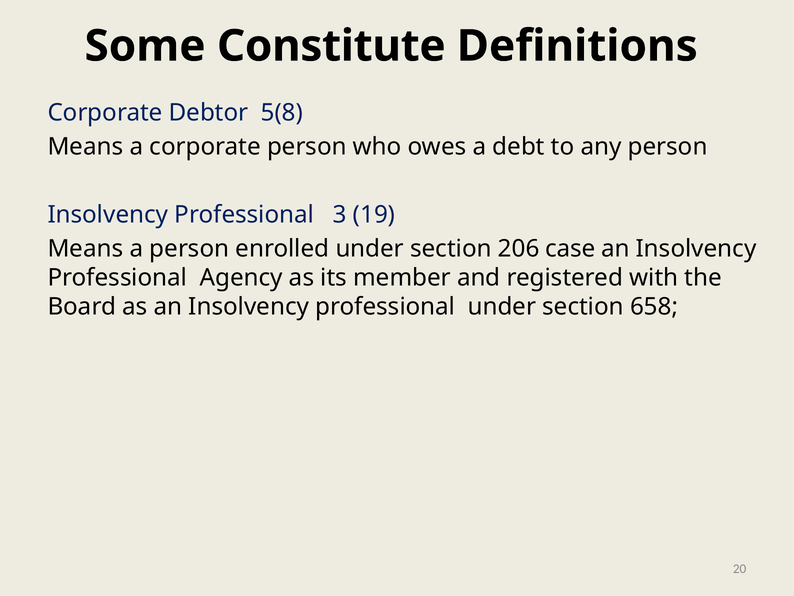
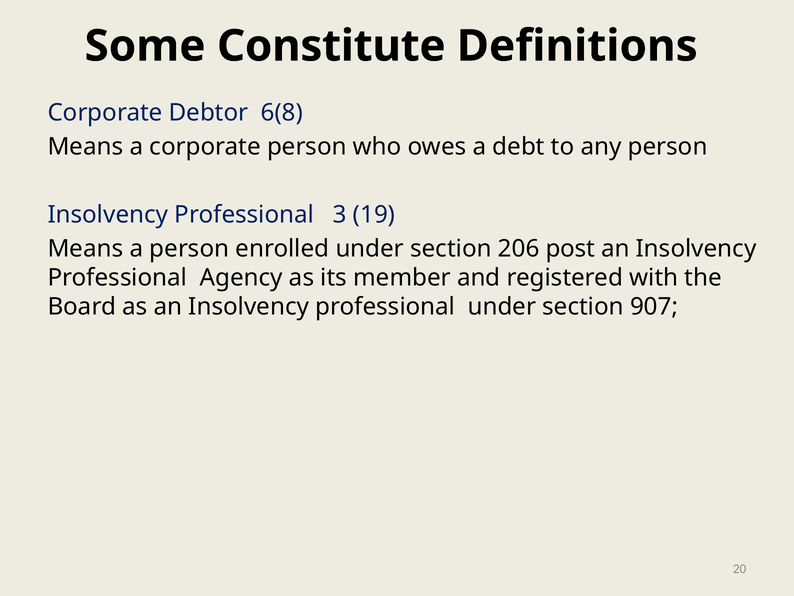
5(8: 5(8 -> 6(8 (282, 113)
case: case -> post (570, 248)
658: 658 -> 907 (654, 307)
